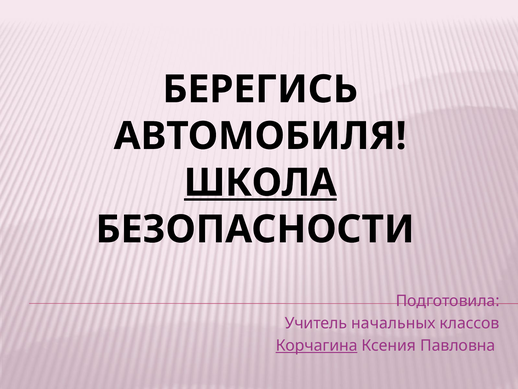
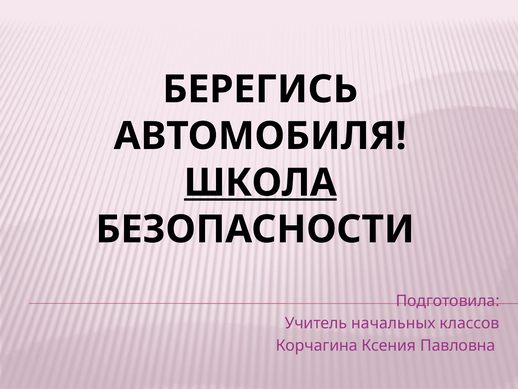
Корчагина underline: present -> none (317, 345)
